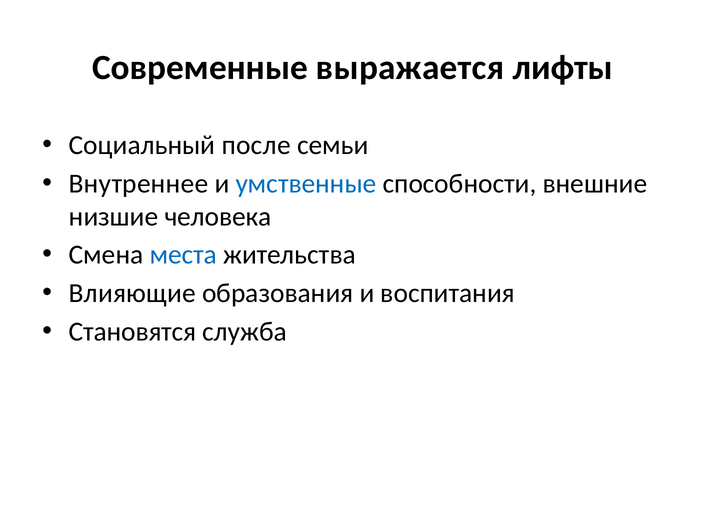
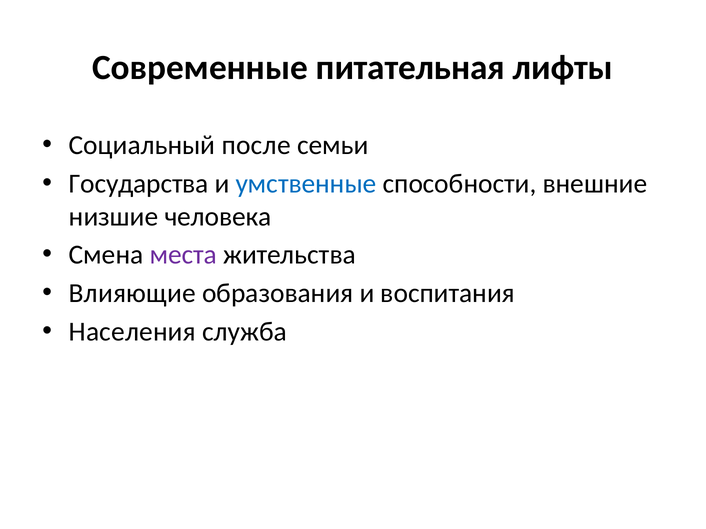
выражается: выражается -> питательная (410, 68)
Внутреннее: Внутреннее -> Государства (139, 184)
места colour: blue -> purple (183, 255)
Становятся: Становятся -> Населения (132, 332)
